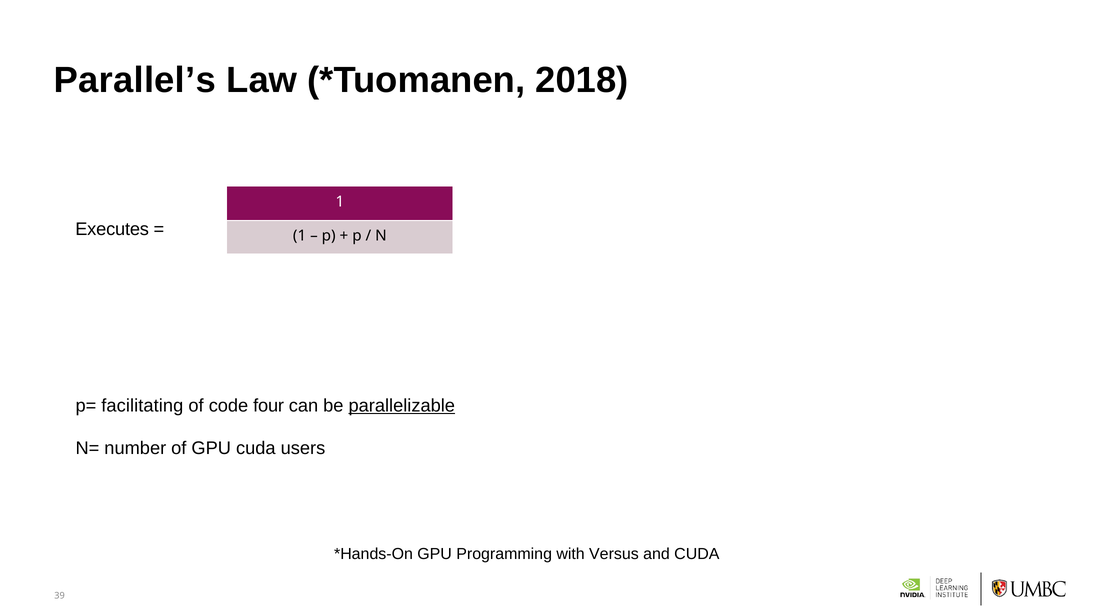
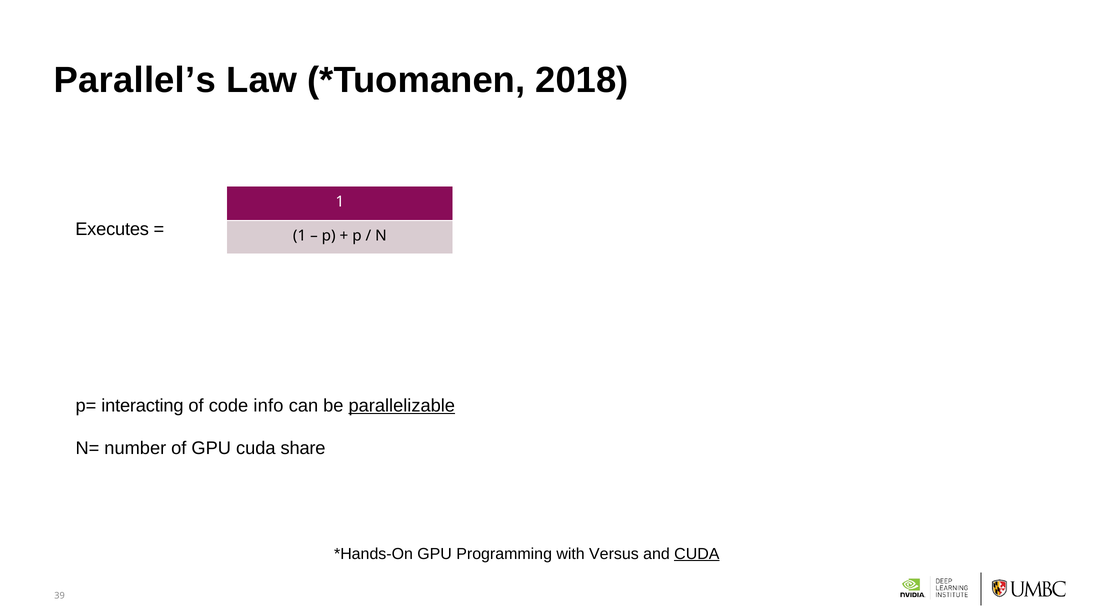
facilitating: facilitating -> interacting (142, 406)
four: four -> info (268, 406)
users: users -> share (303, 448)
CUDA underline: none -> present (697, 554)
